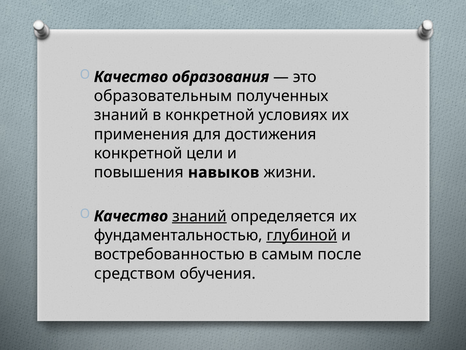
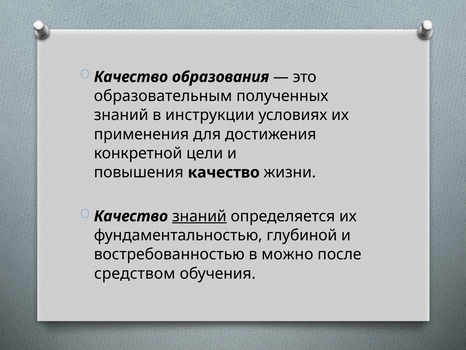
в конкретной: конкретной -> инструкции (210, 115)
повышения навыков: навыков -> качество (224, 172)
глубиной underline: present -> none (302, 235)
самым: самым -> можно (287, 254)
